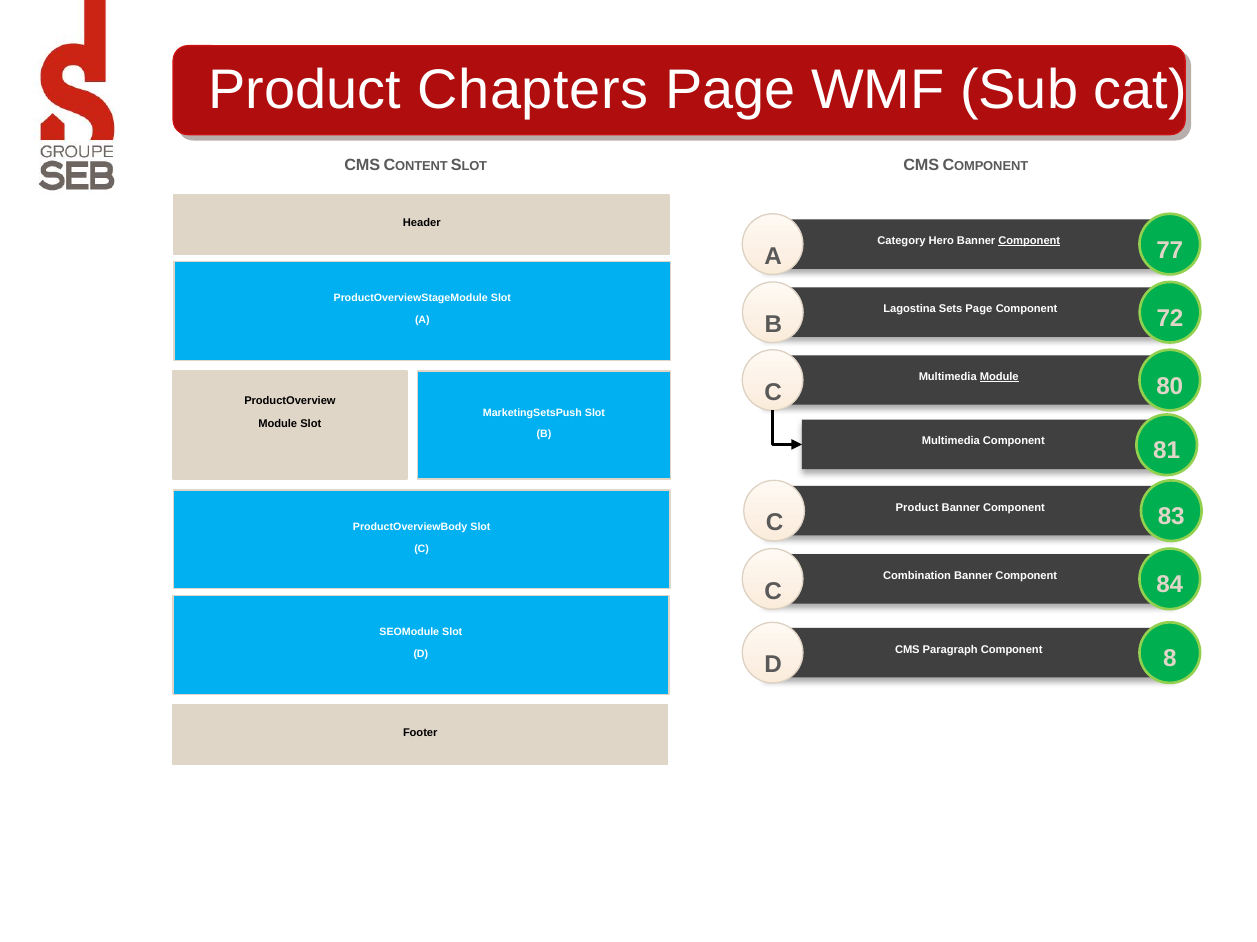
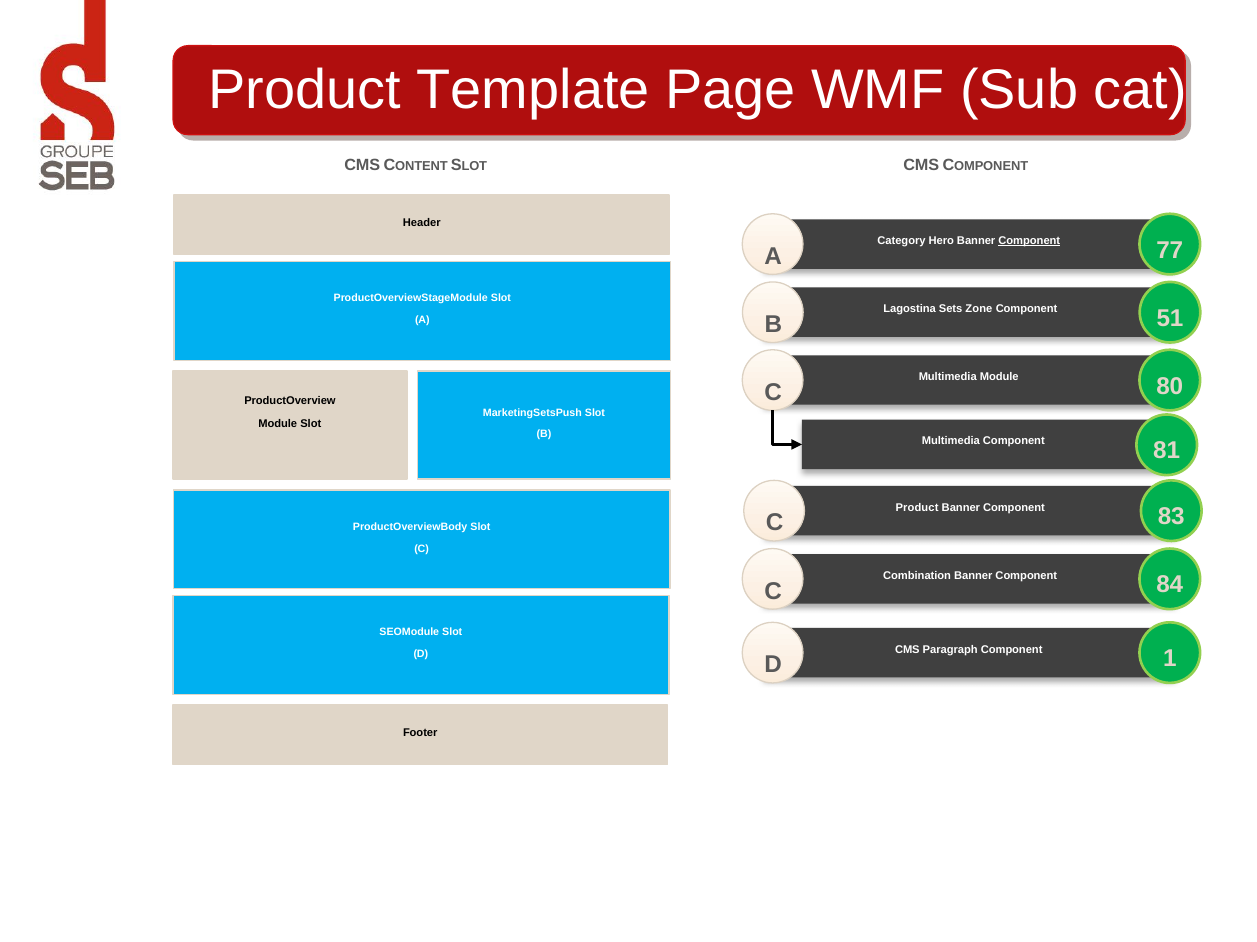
Chapters: Chapters -> Template (533, 91)
Sets Page: Page -> Zone (979, 309)
72: 72 -> 51 (1170, 319)
Module underline: present -> none (999, 377)
8: 8 -> 1 (1170, 659)
